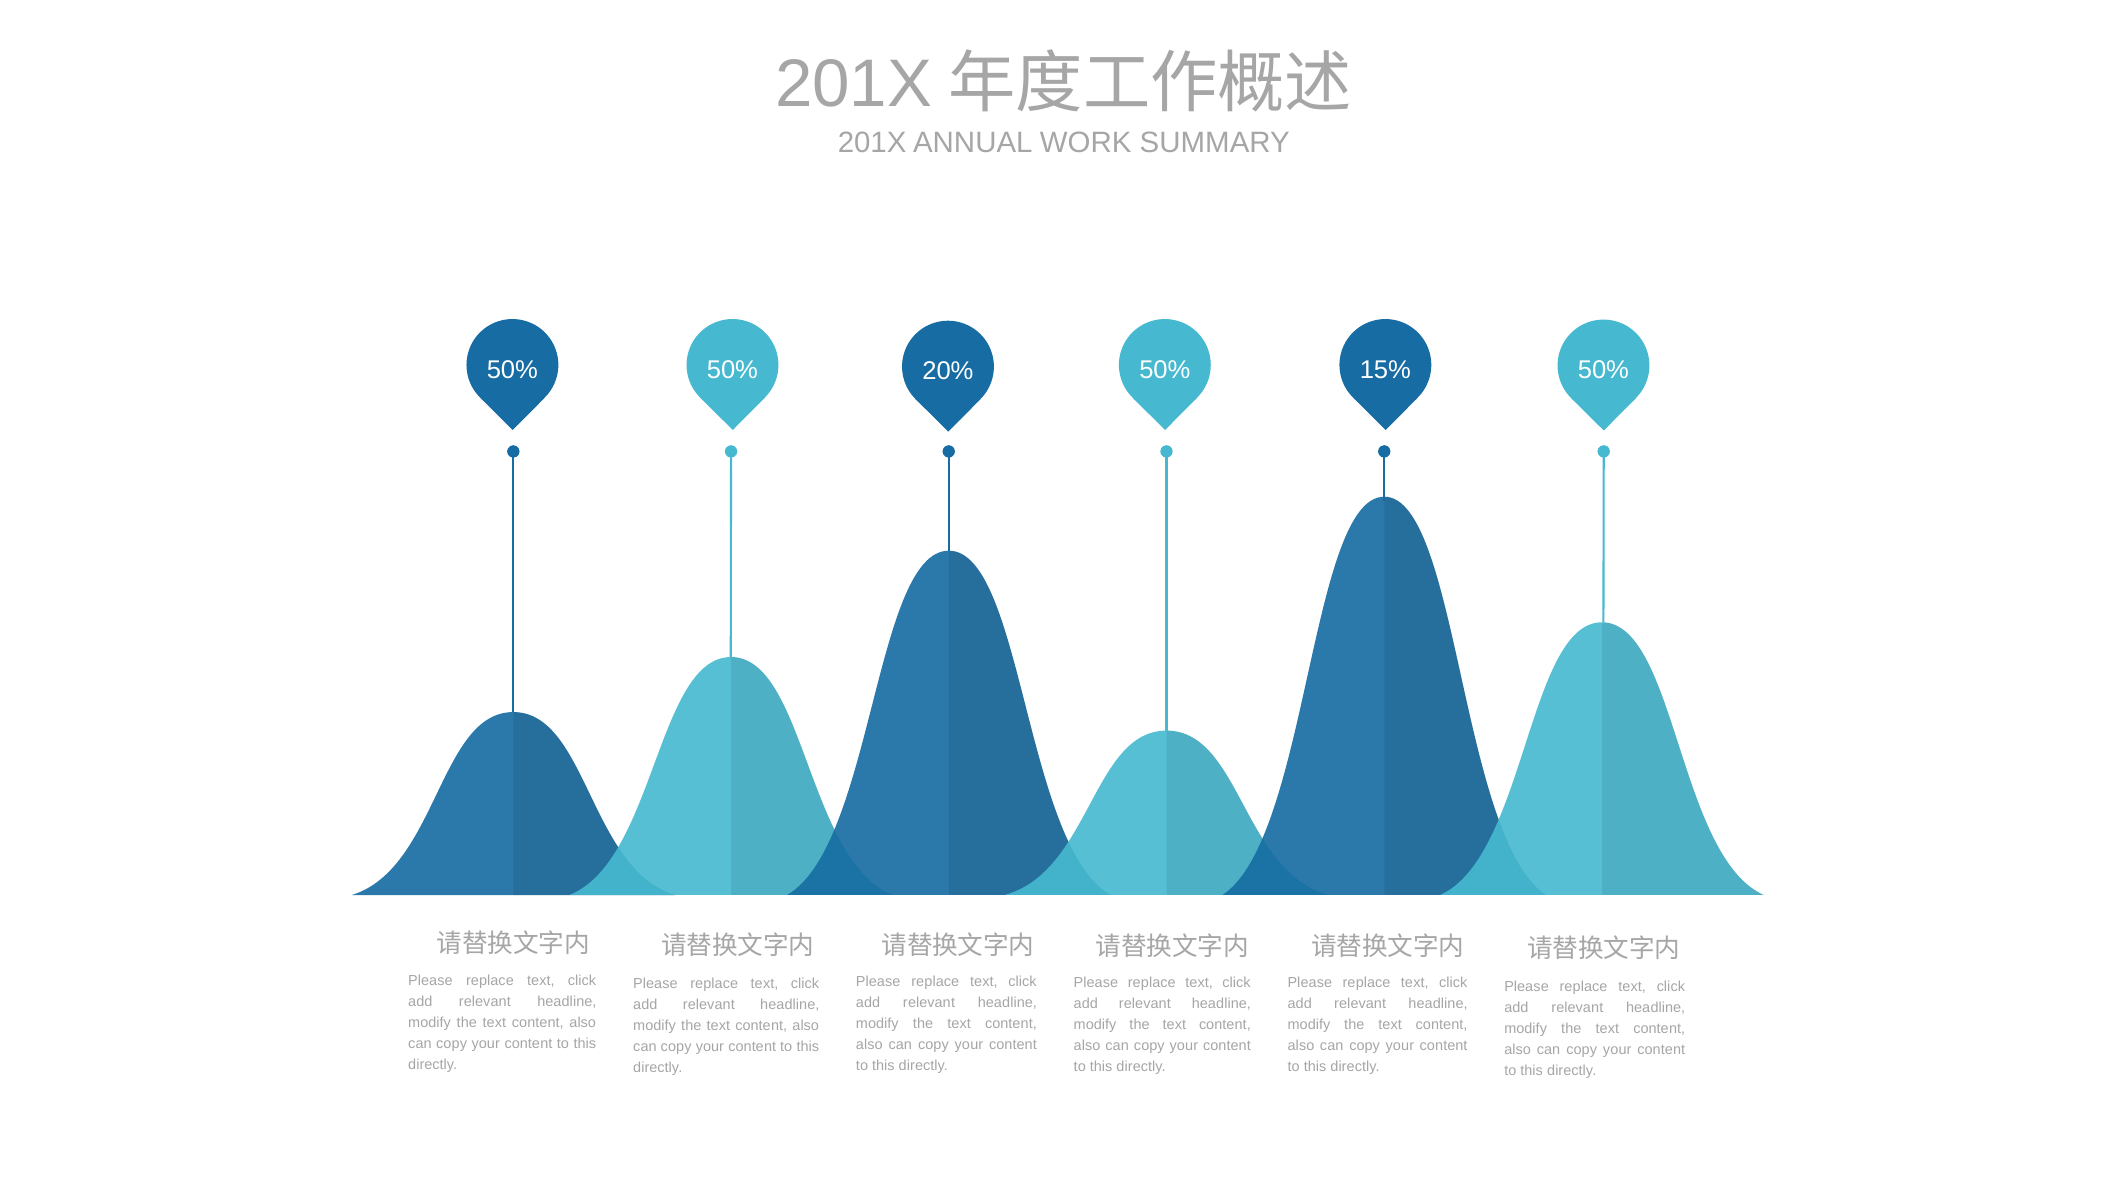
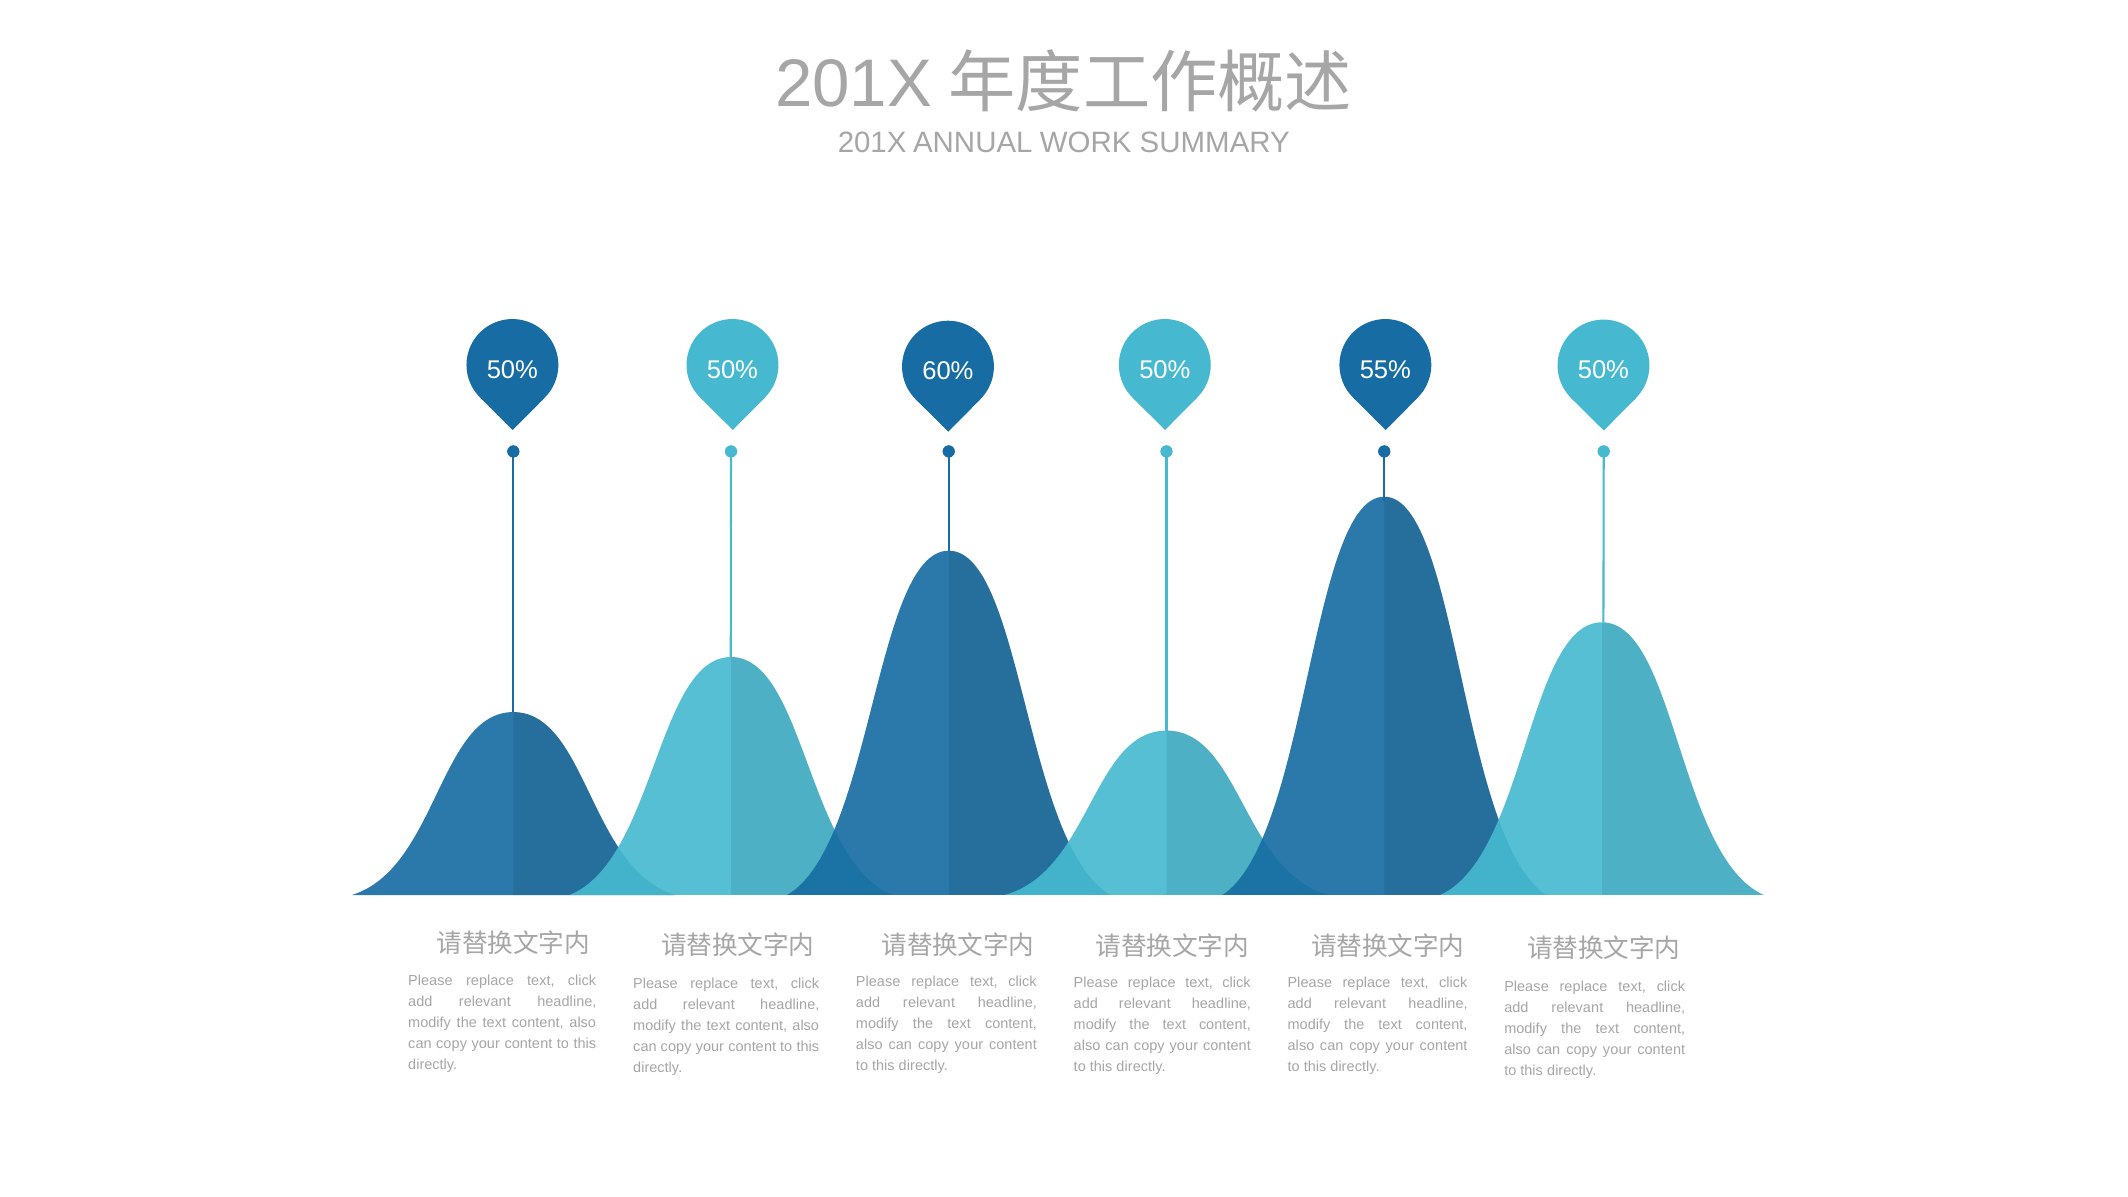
20%: 20% -> 60% (948, 371)
15%: 15% -> 55% (1385, 370)
